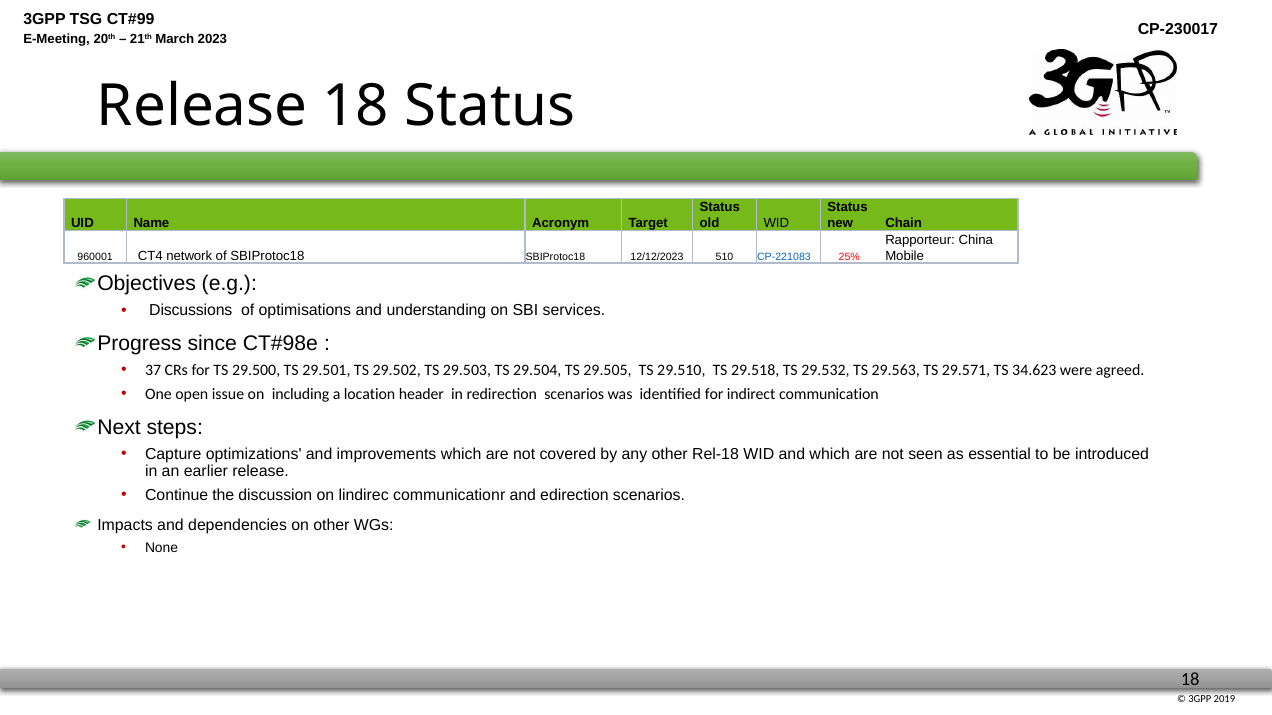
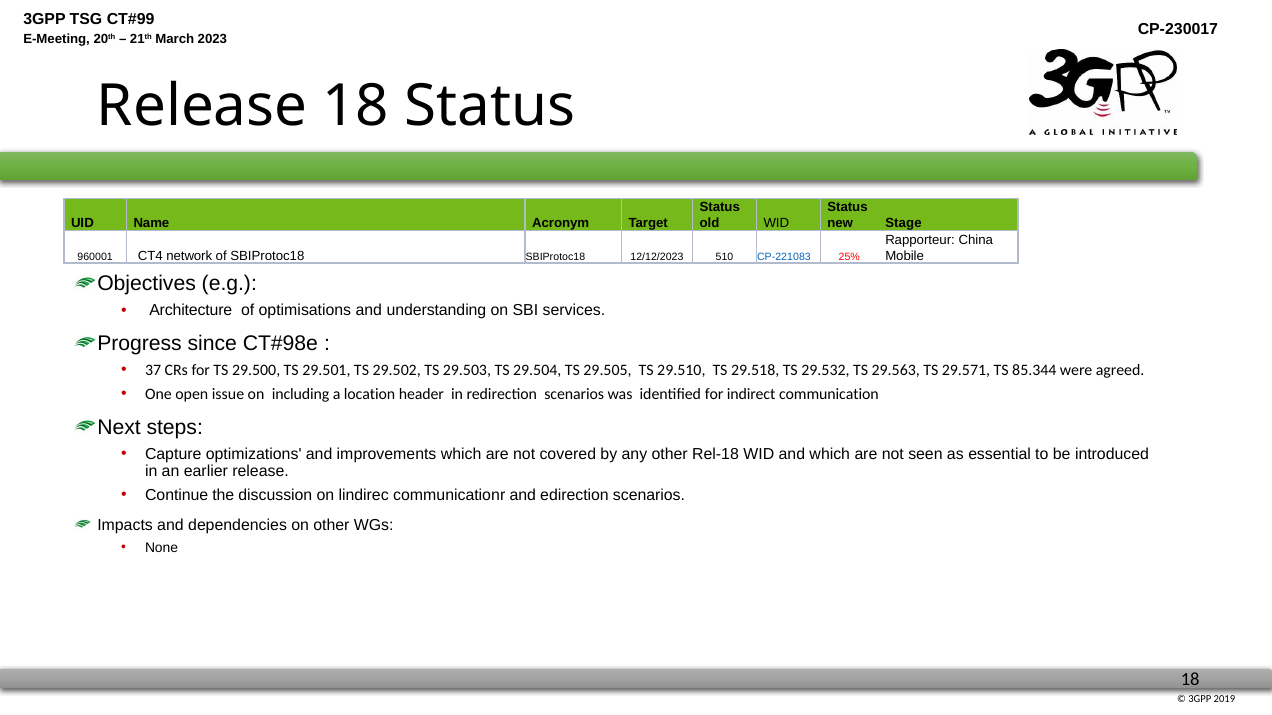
Chain: Chain -> Stage (904, 223)
Discussions: Discussions -> Architecture (191, 311)
34.623: 34.623 -> 85.344 (1034, 371)
